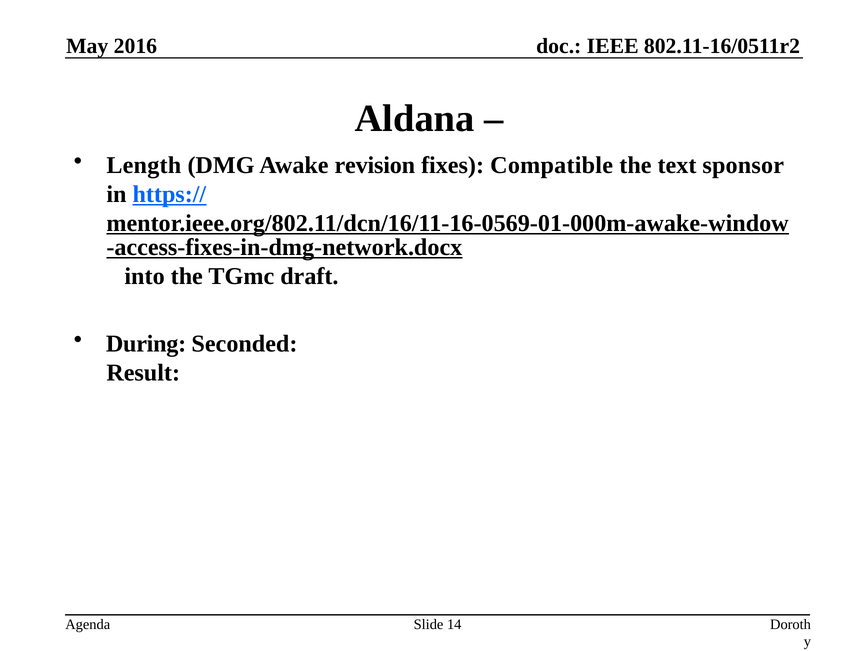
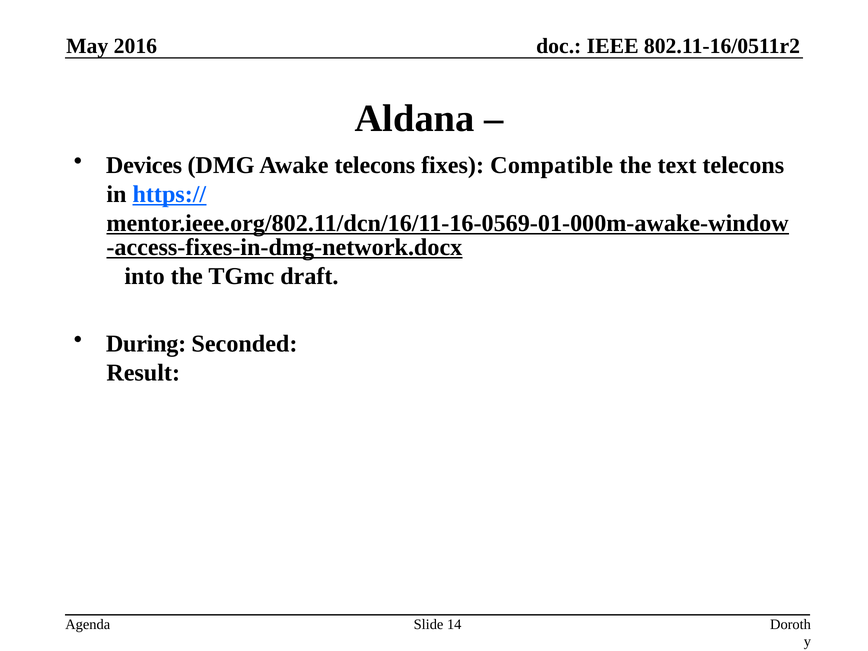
Length: Length -> Devices (144, 165)
Awake revision: revision -> telecons (375, 165)
text sponsor: sponsor -> telecons (743, 165)
